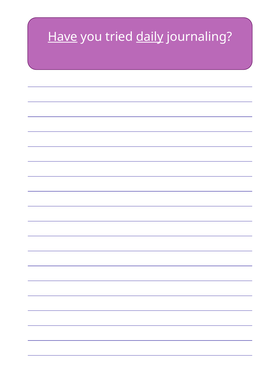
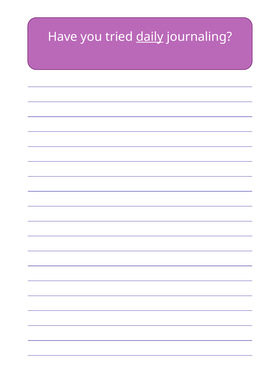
Have underline: present -> none (63, 37)
